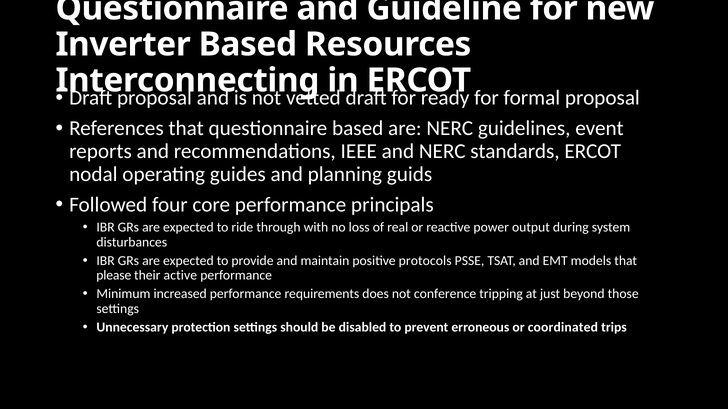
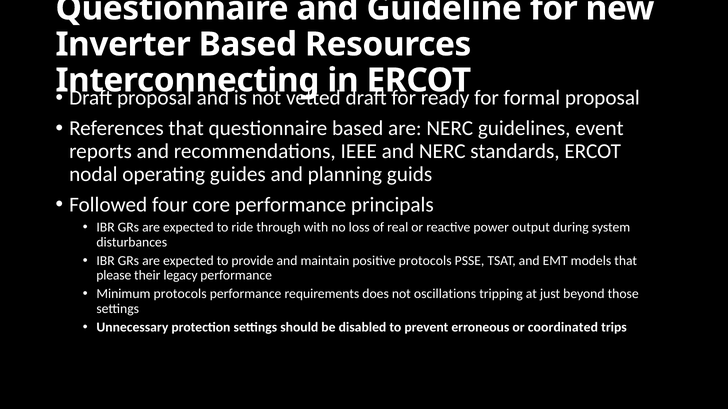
active: active -> legacy (181, 276)
Minimum increased: increased -> protocols (180, 294)
conference: conference -> oscillations (445, 294)
